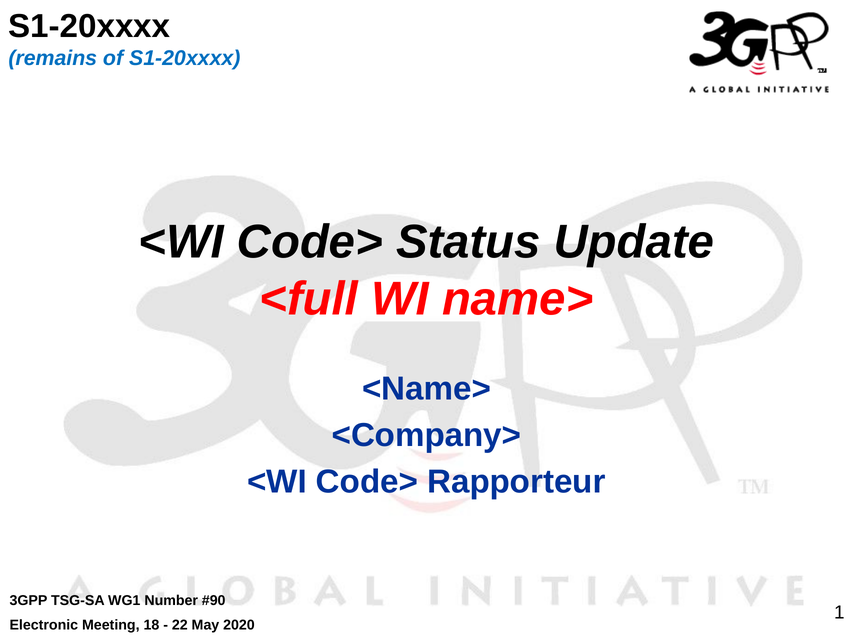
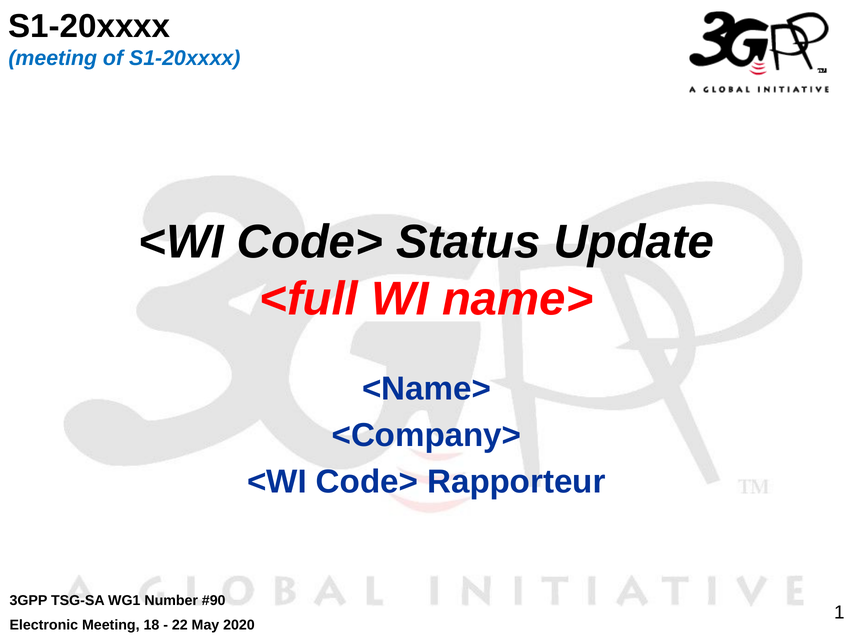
remains: remains -> meeting (53, 58)
